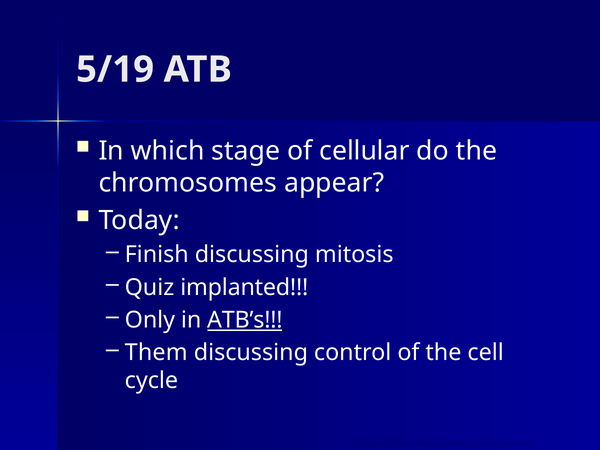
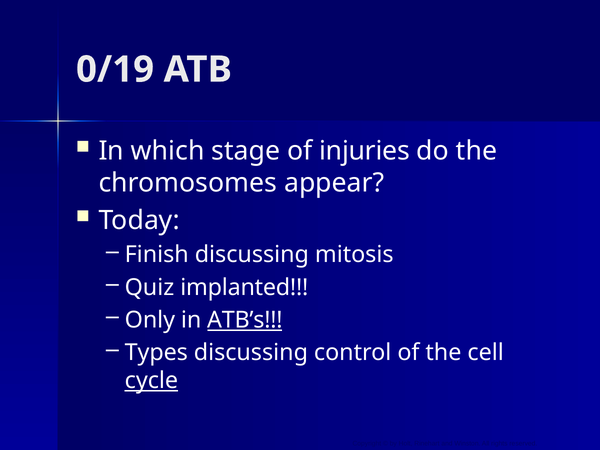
5/19: 5/19 -> 0/19 (115, 70)
cellular: cellular -> injuries (365, 151)
Them: Them -> Types (156, 353)
cycle underline: none -> present (151, 381)
